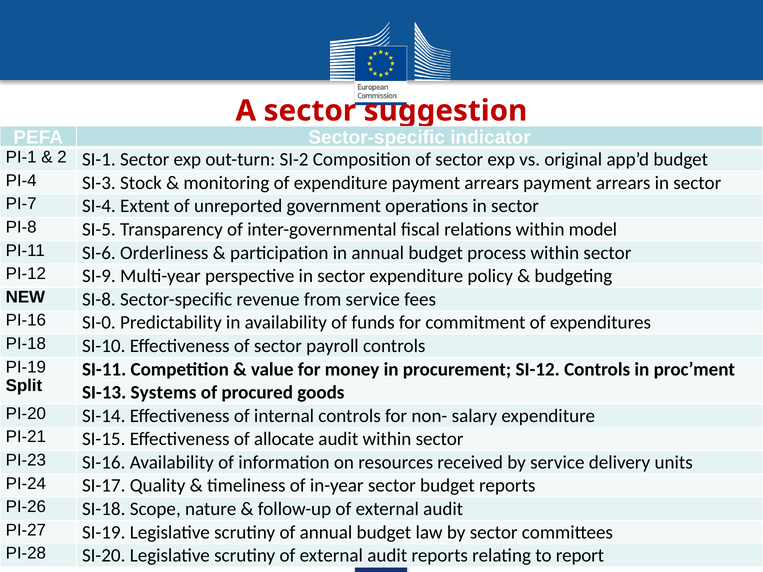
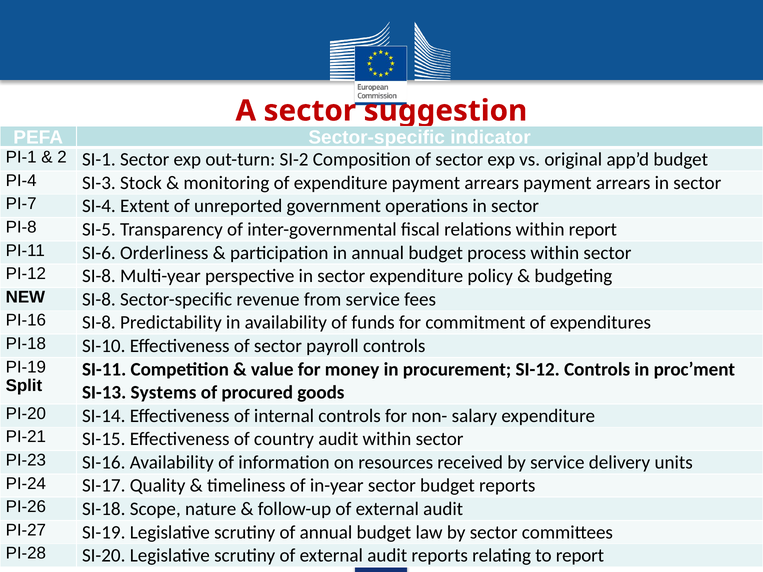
within model: model -> report (593, 230)
PI-12 SI-9: SI-9 -> SI-8 (99, 276)
PI-16 SI-0: SI-0 -> SI-8 (99, 323)
allocate: allocate -> country (284, 439)
